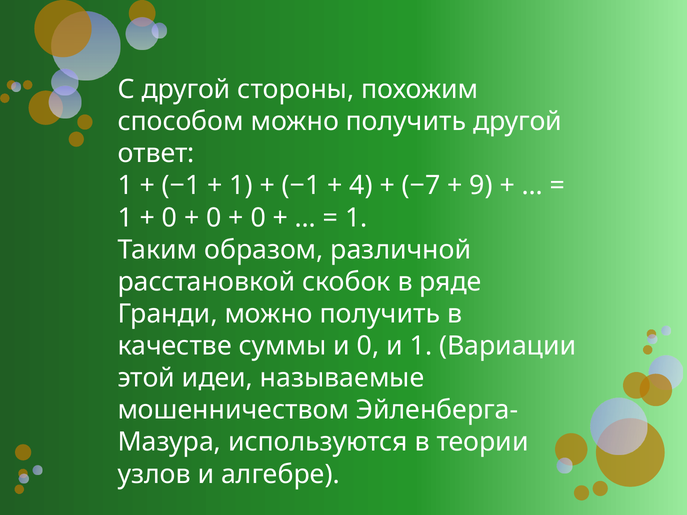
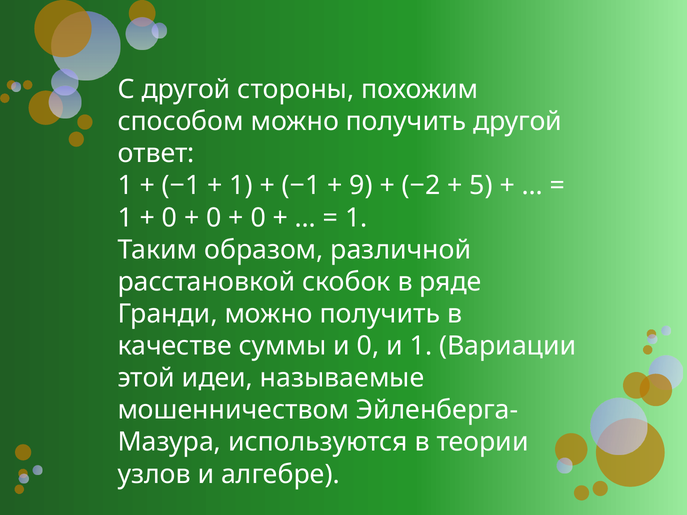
4: 4 -> 9 (361, 186)
−7: −7 -> −2 (421, 186)
9: 9 -> 5 (481, 186)
